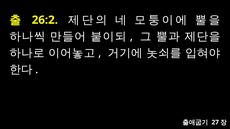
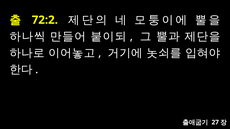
26:2: 26:2 -> 72:2 (45, 20)
